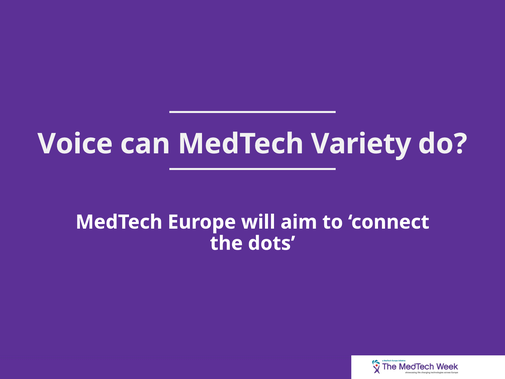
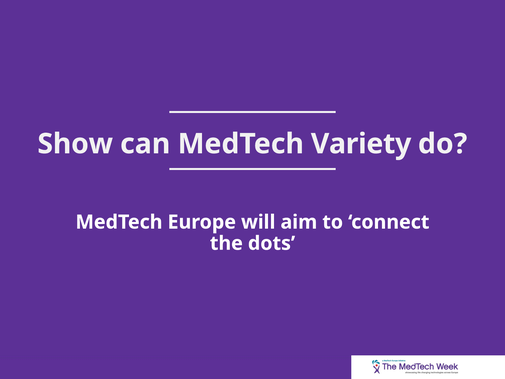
Voice: Voice -> Show (75, 144)
